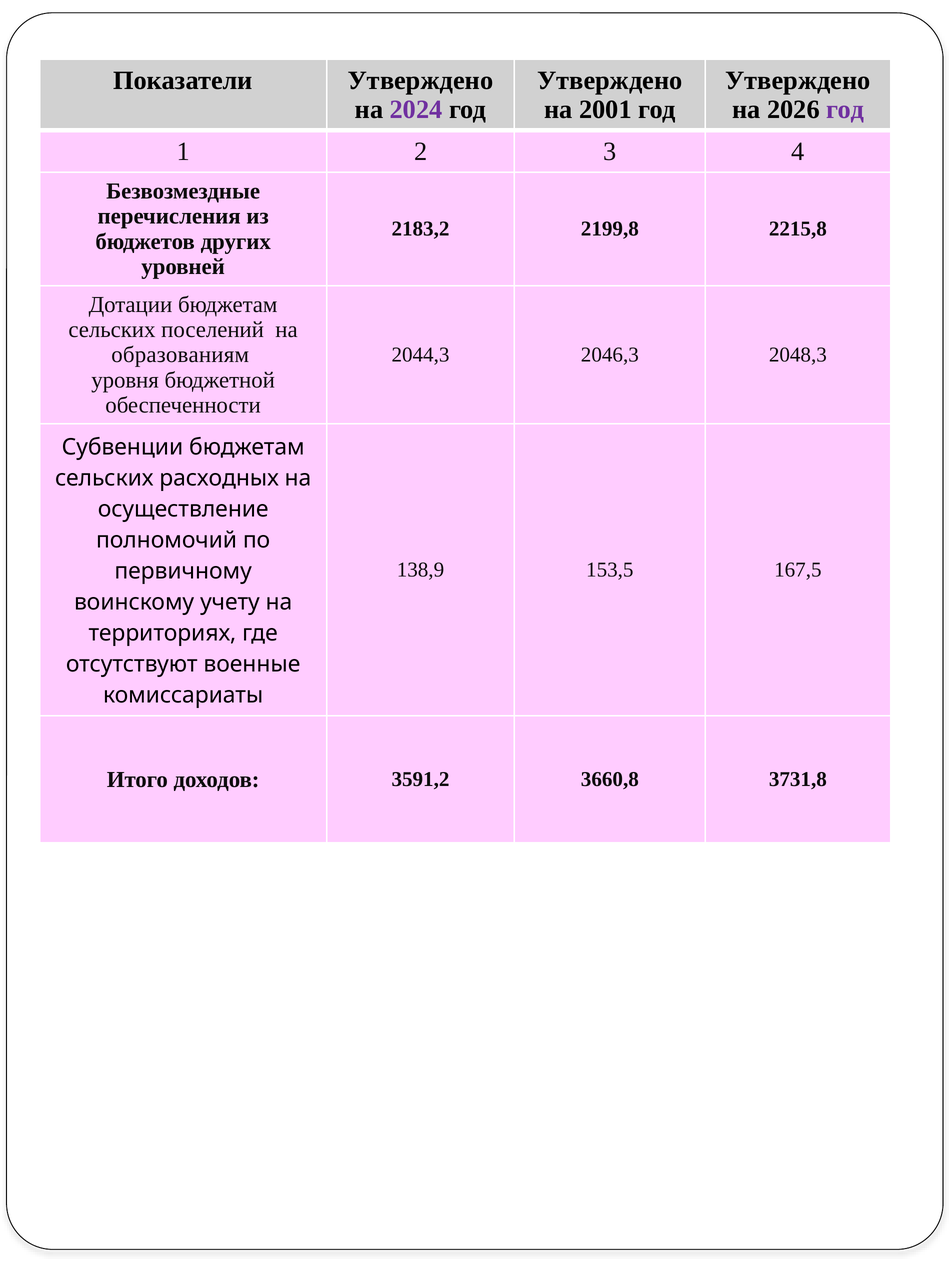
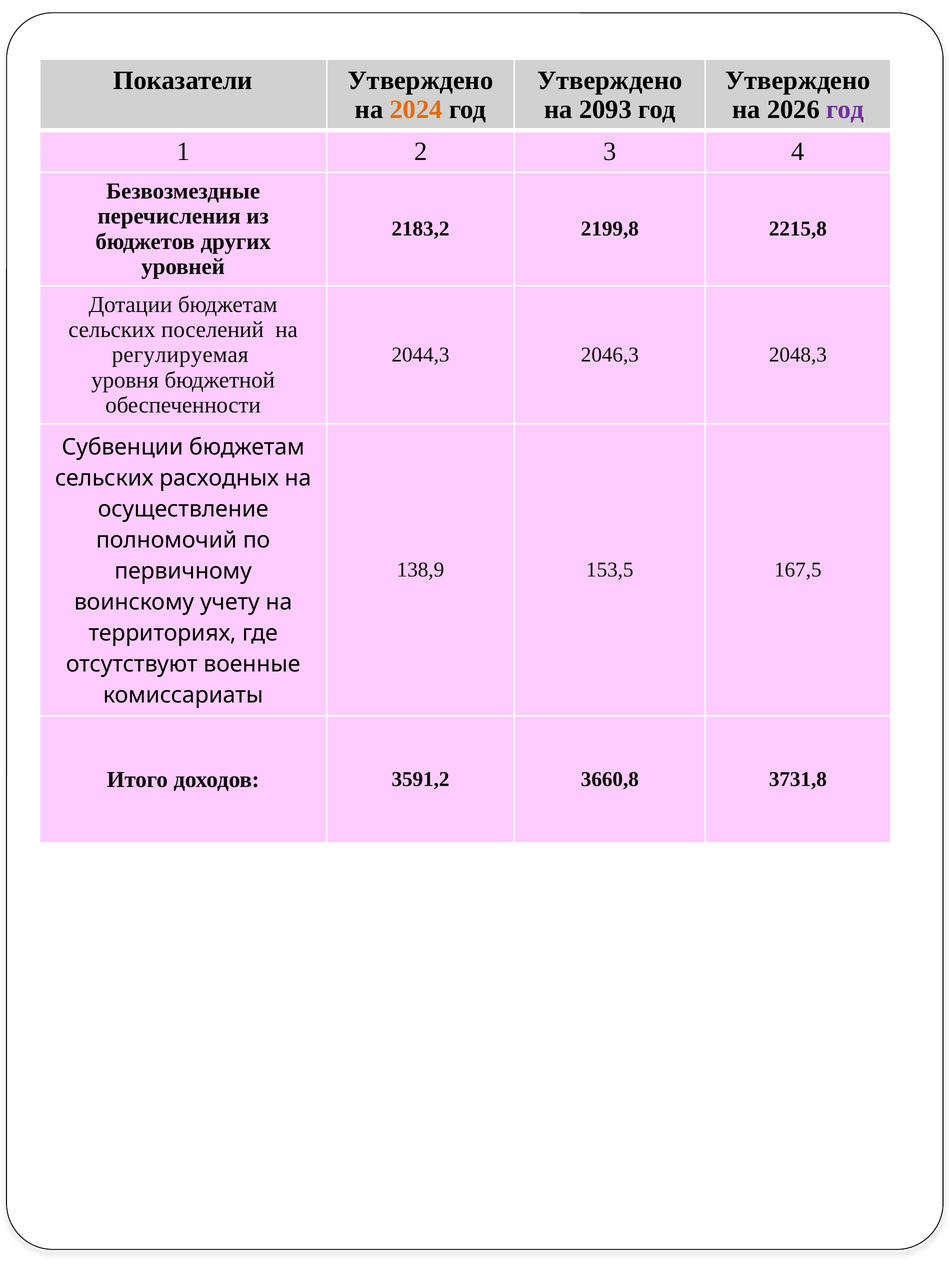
2024 colour: purple -> orange (416, 110)
2001: 2001 -> 2093 (605, 110)
образованиям: образованиям -> регулируемая (180, 355)
